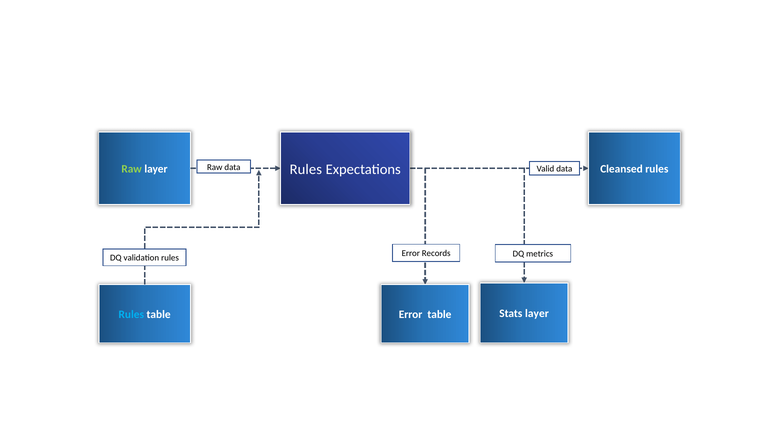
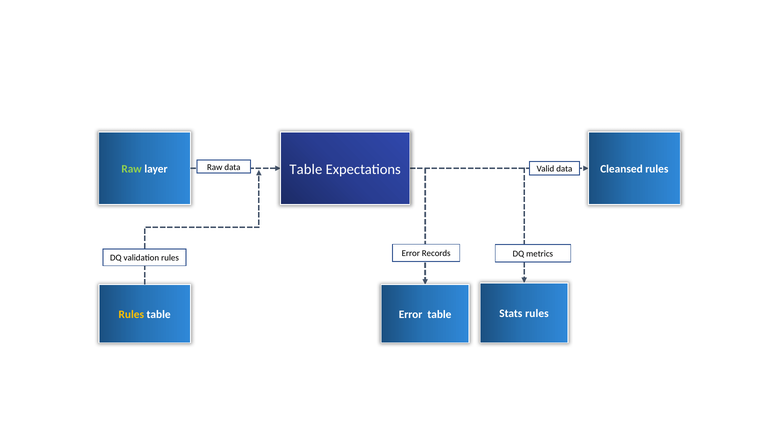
data Rules: Rules -> Table (306, 169)
Stats layer: layer -> rules (537, 314)
Rules colour: light blue -> yellow (131, 315)
